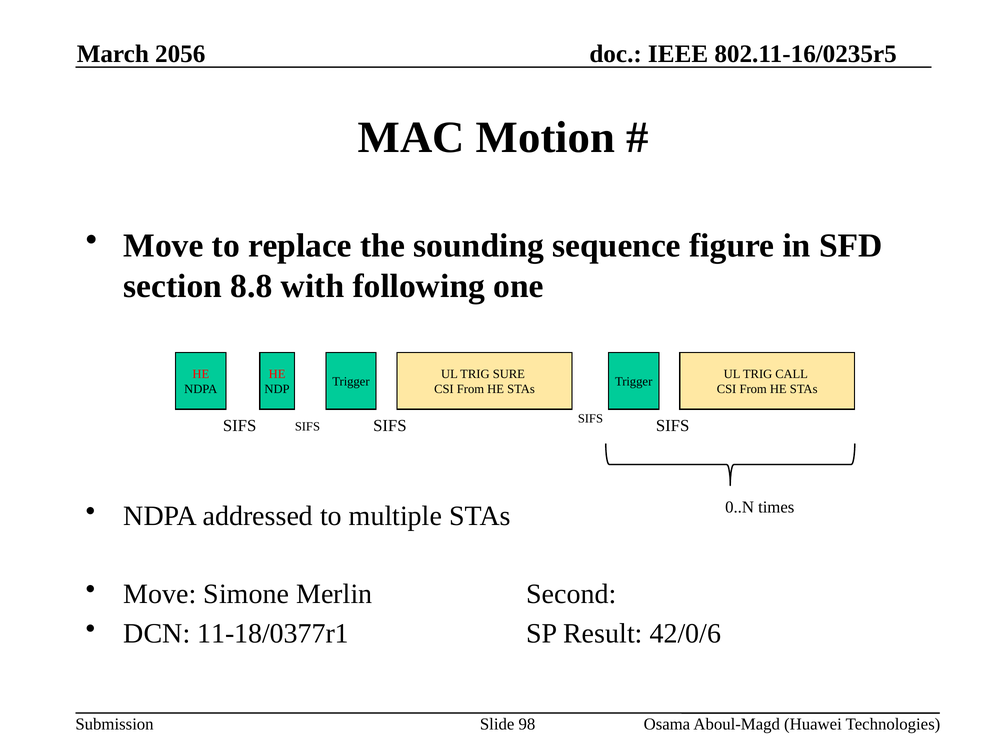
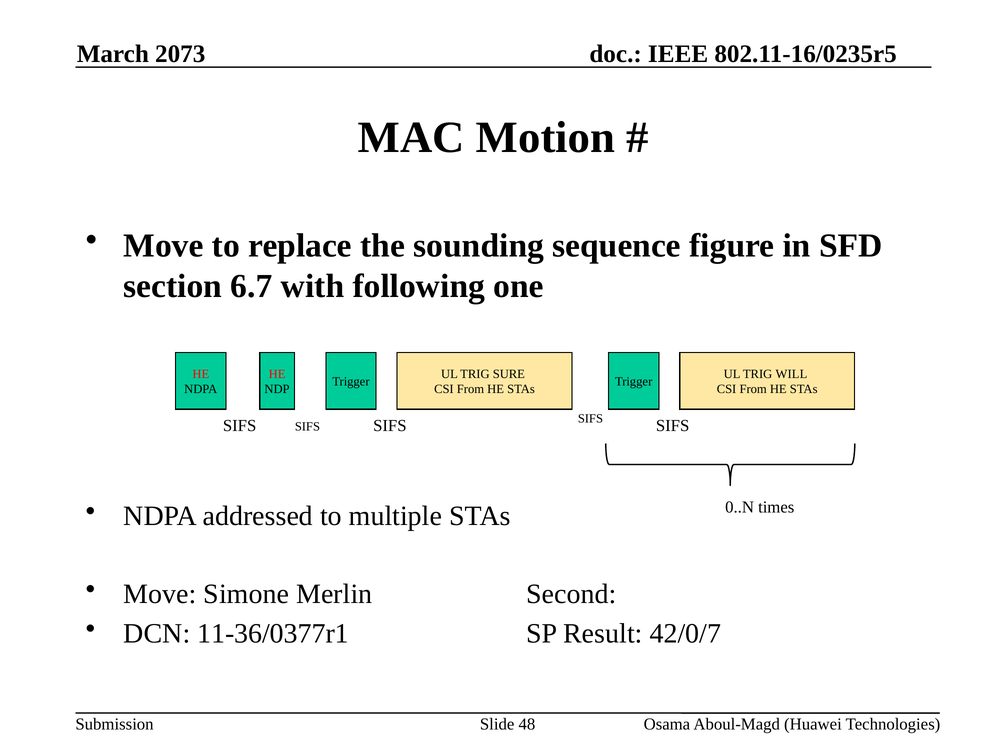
2056: 2056 -> 2073 (180, 54)
8.8: 8.8 -> 6.7 (251, 286)
CALL: CALL -> WILL (791, 374)
11-18/0377r1: 11-18/0377r1 -> 11-36/0377r1 (273, 634)
42/0/6: 42/0/6 -> 42/0/7 (685, 634)
98: 98 -> 48 (527, 724)
